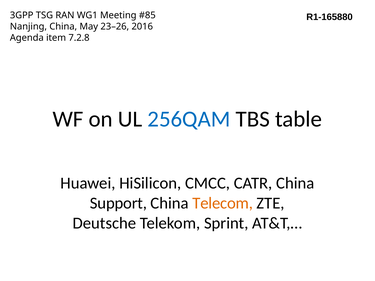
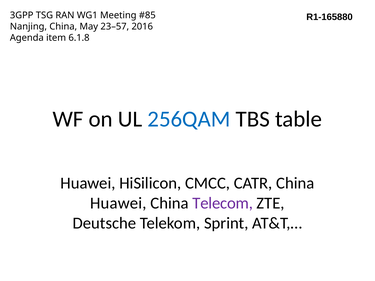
23–26: 23–26 -> 23–57 (115, 27)
7.2.8: 7.2.8 -> 6.1.8 (79, 38)
Support: Support -> Huawei (118, 203)
Telecom colour: orange -> purple (223, 203)
